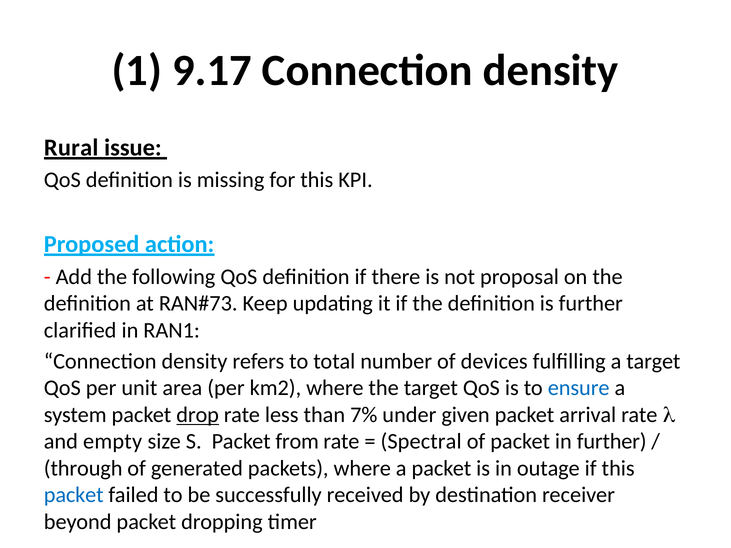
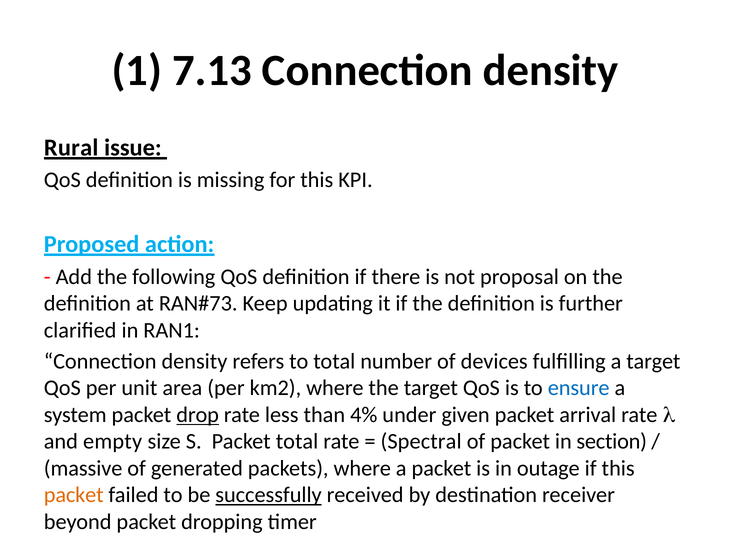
9.17: 9.17 -> 7.13 (212, 71)
7%: 7% -> 4% (364, 415)
Packet from: from -> total (297, 442)
in further: further -> section (612, 442)
through: through -> massive (83, 469)
packet colour: blue -> orange (74, 495)
successfully underline: none -> present (269, 495)
